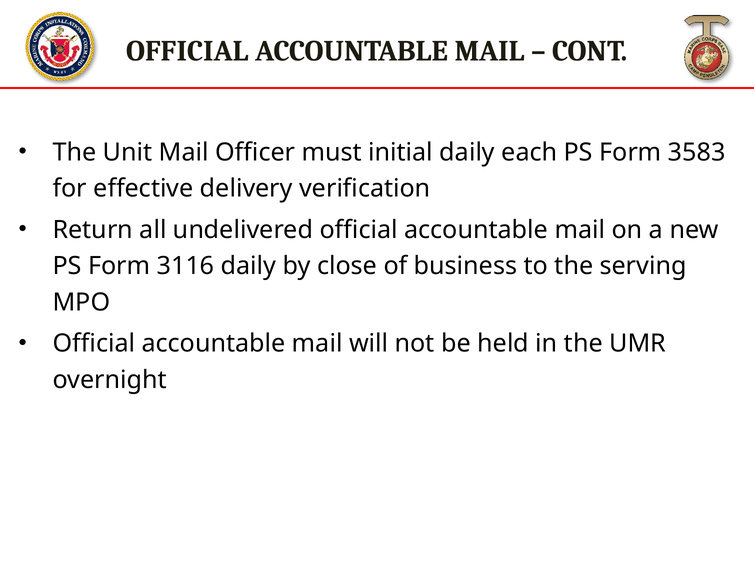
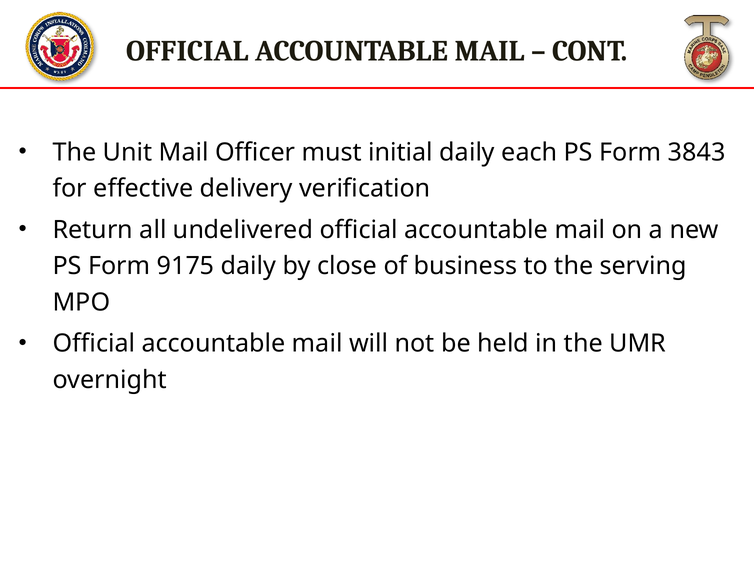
3583: 3583 -> 3843 (697, 152)
3116: 3116 -> 9175 (186, 266)
